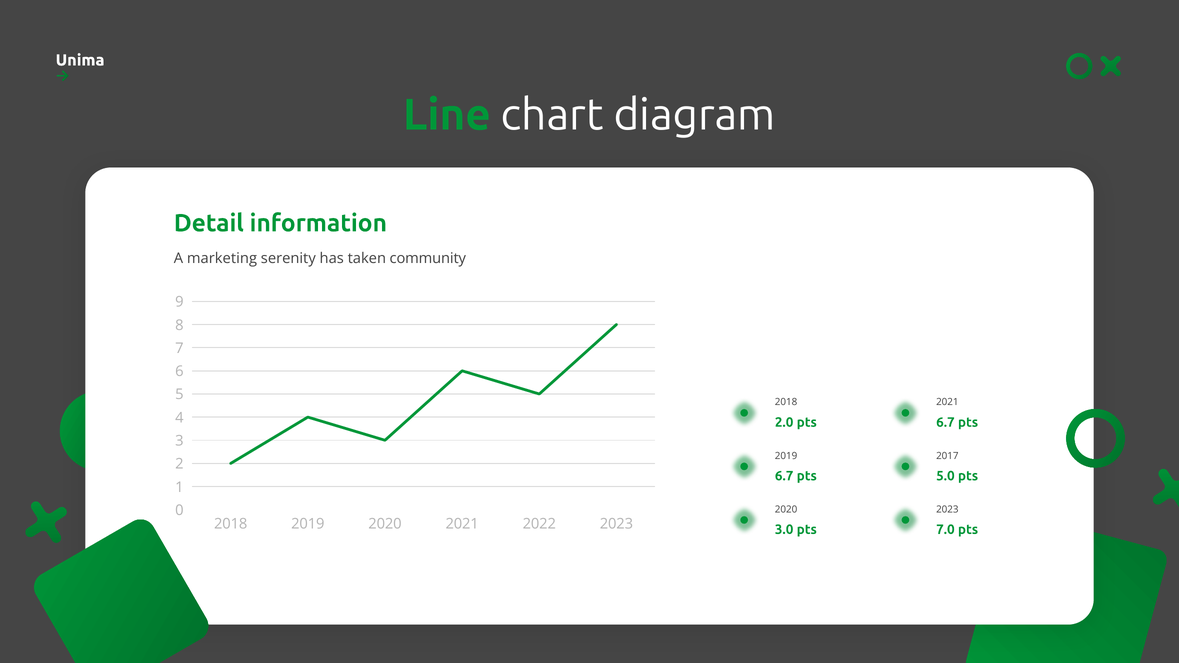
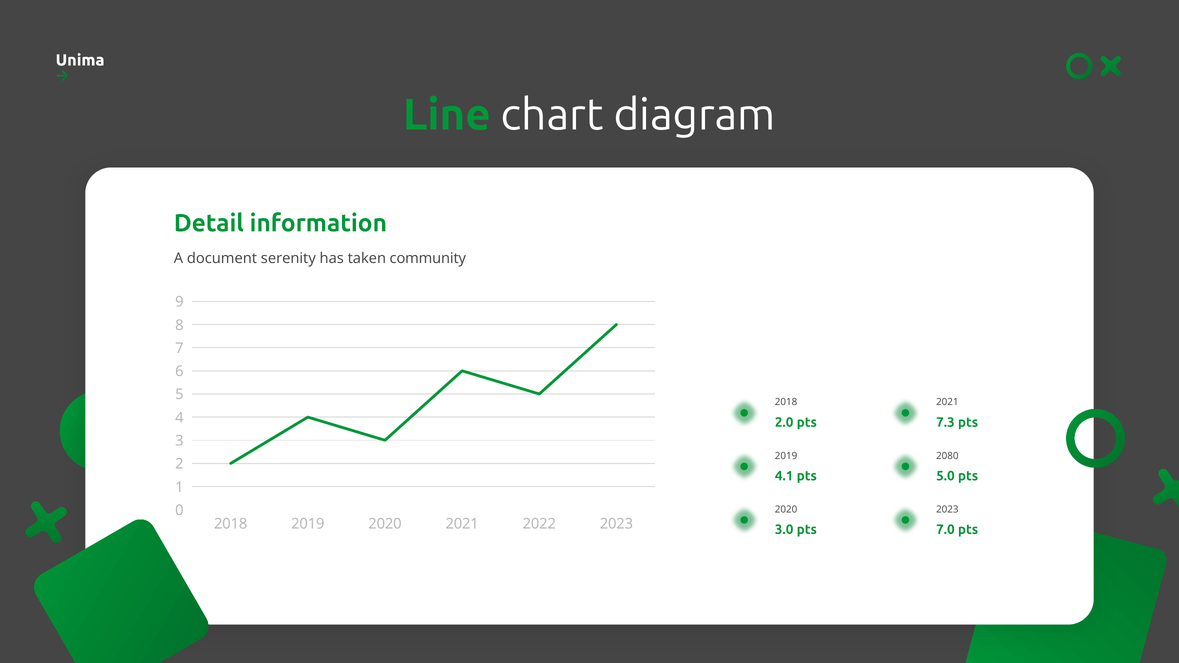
marketing: marketing -> document (222, 258)
2.0 pts 6.7: 6.7 -> 7.3 (945, 422)
2017: 2017 -> 2080 (947, 456)
6.7: 6.7 -> 4.1 (784, 476)
